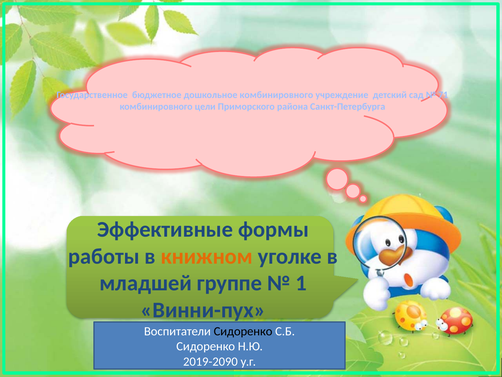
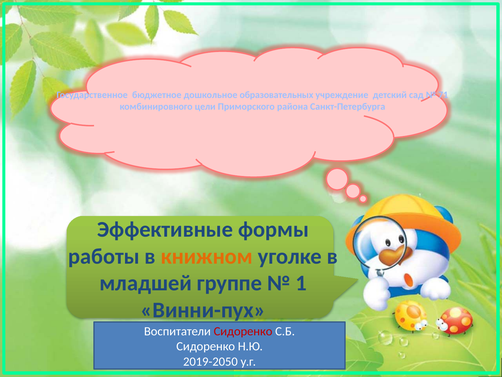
дошкольное комбинировного: комбинировного -> образовательных (276, 95)
Сидоренко colour: black -> red (243, 331)
2019-2090: 2019-2090 -> 2019-2050 (210, 361)
